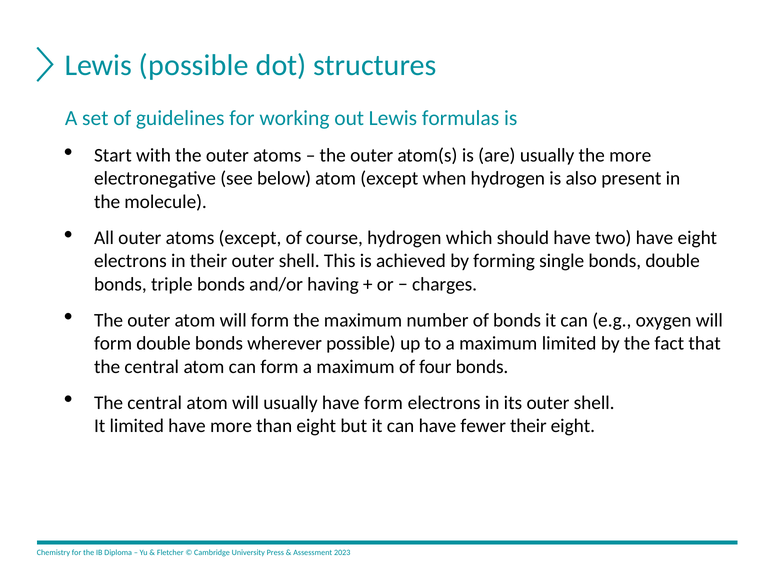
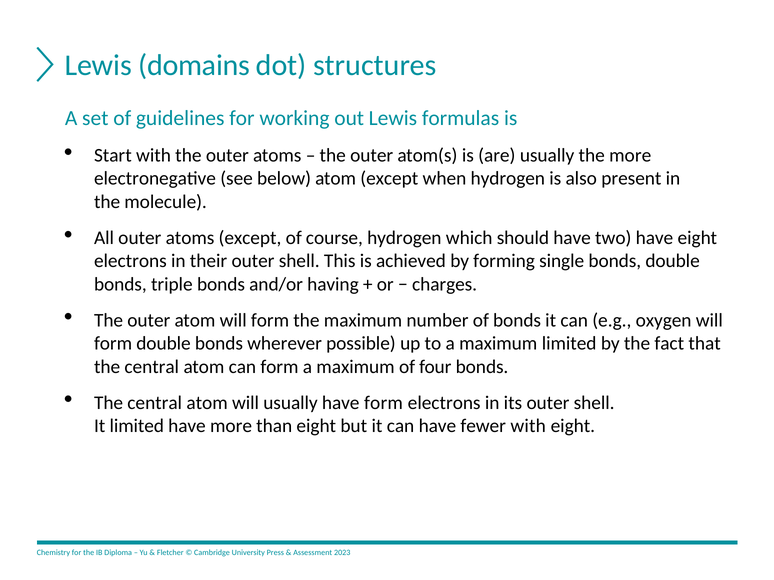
Lewis possible: possible -> domains (194, 65)
fewer their: their -> with (528, 426)
